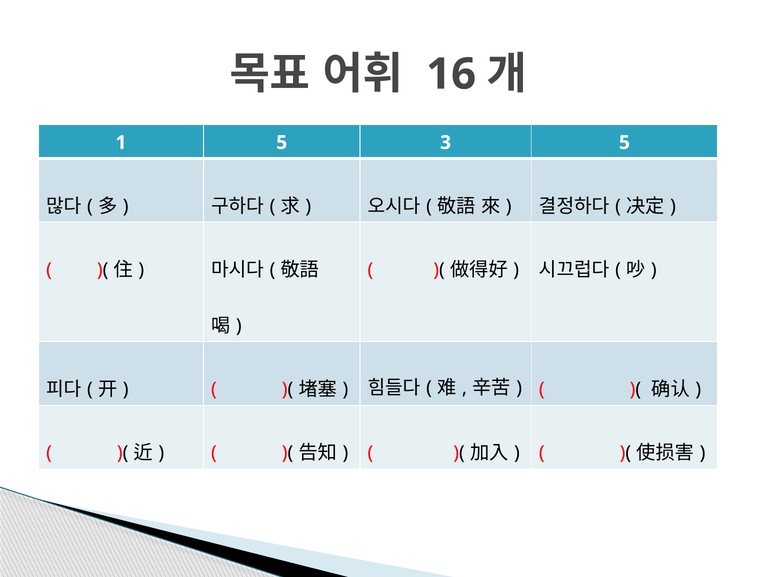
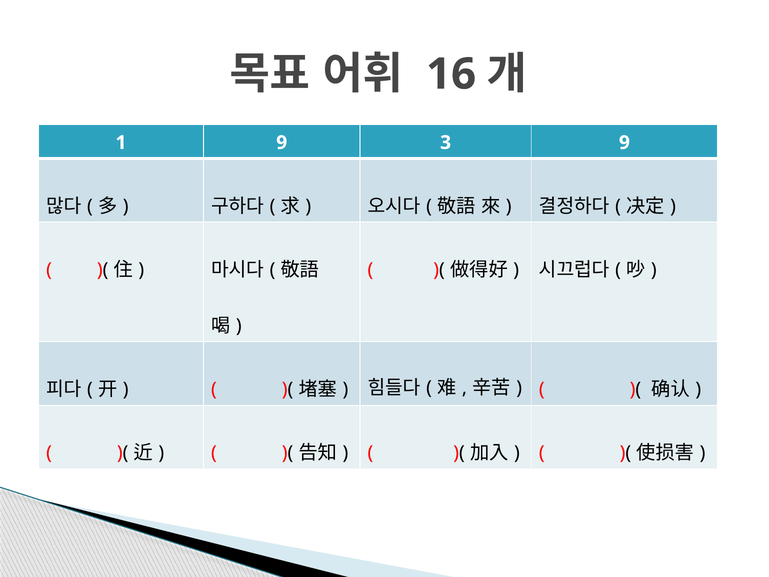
1 5: 5 -> 9 (282, 143)
3 5: 5 -> 9 (624, 143)
